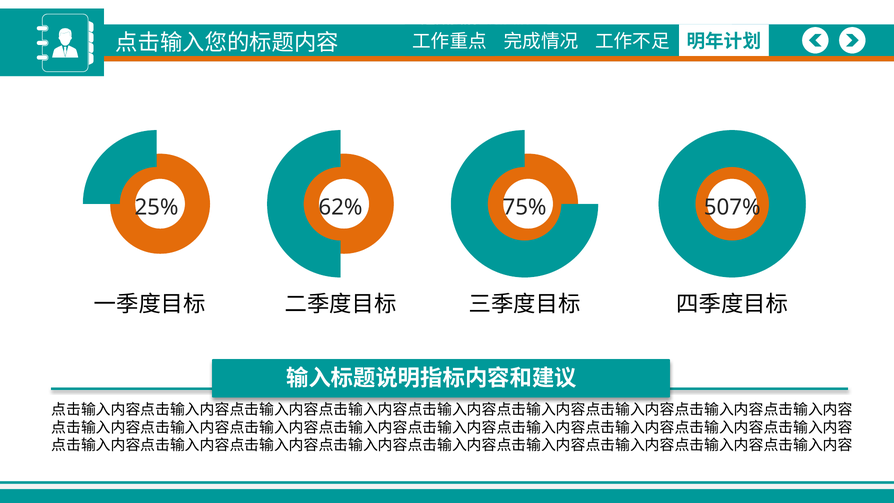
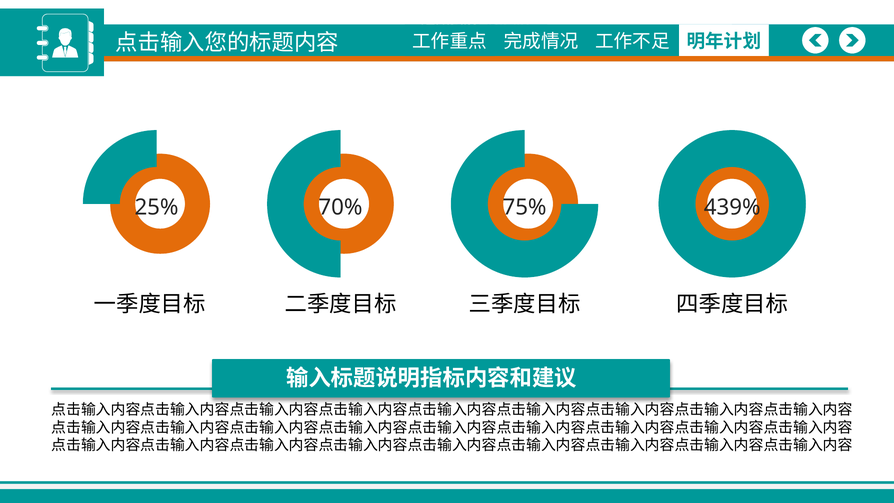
62%: 62% -> 70% (340, 207)
507%: 507% -> 439% (732, 207)
